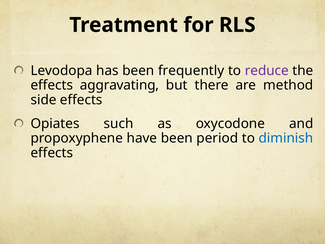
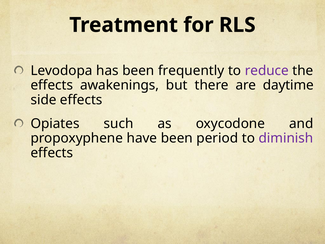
aggravating: aggravating -> awakenings (120, 85)
method: method -> daytime (288, 85)
diminish colour: blue -> purple (286, 138)
